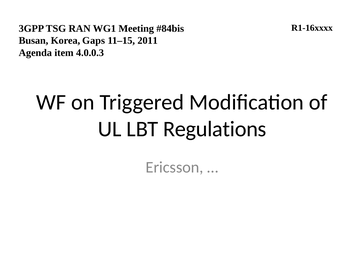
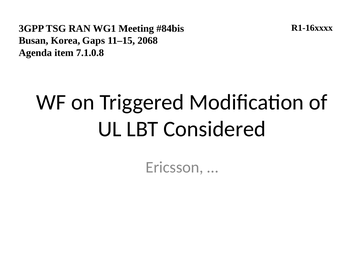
2011: 2011 -> 2068 (148, 41)
4.0.0.3: 4.0.0.3 -> 7.1.0.8 (90, 53)
Regulations: Regulations -> Considered (215, 129)
